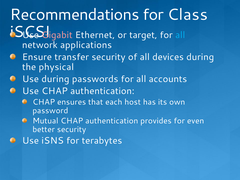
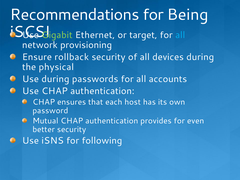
Class: Class -> Being (188, 15)
Gigabit colour: pink -> light green (57, 35)
applications: applications -> provisioning (86, 45)
transfer: transfer -> rollback (72, 57)
terabytes: terabytes -> following (102, 141)
